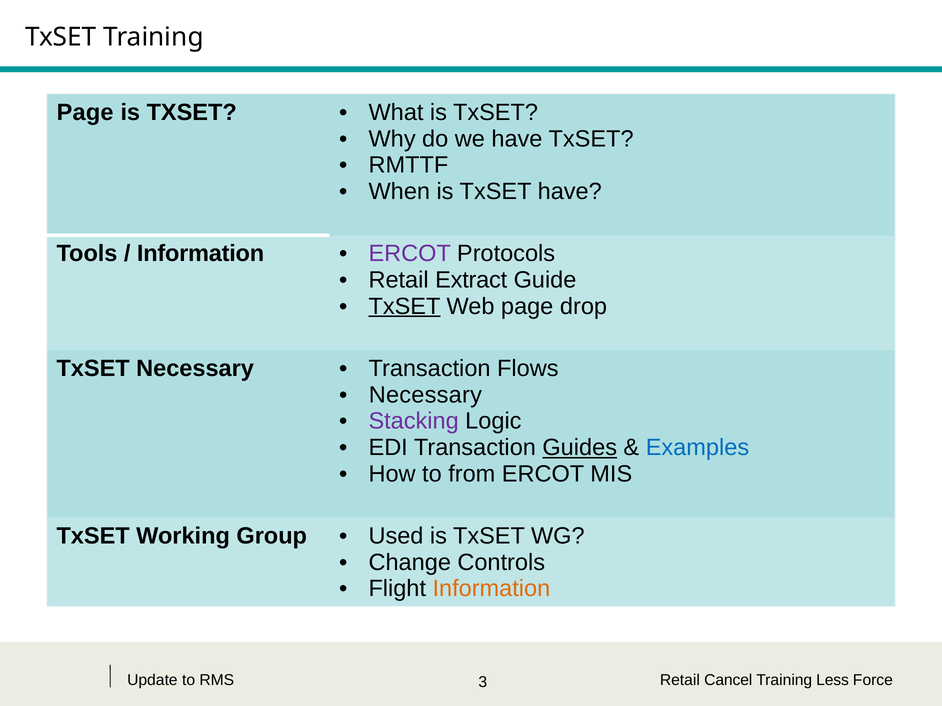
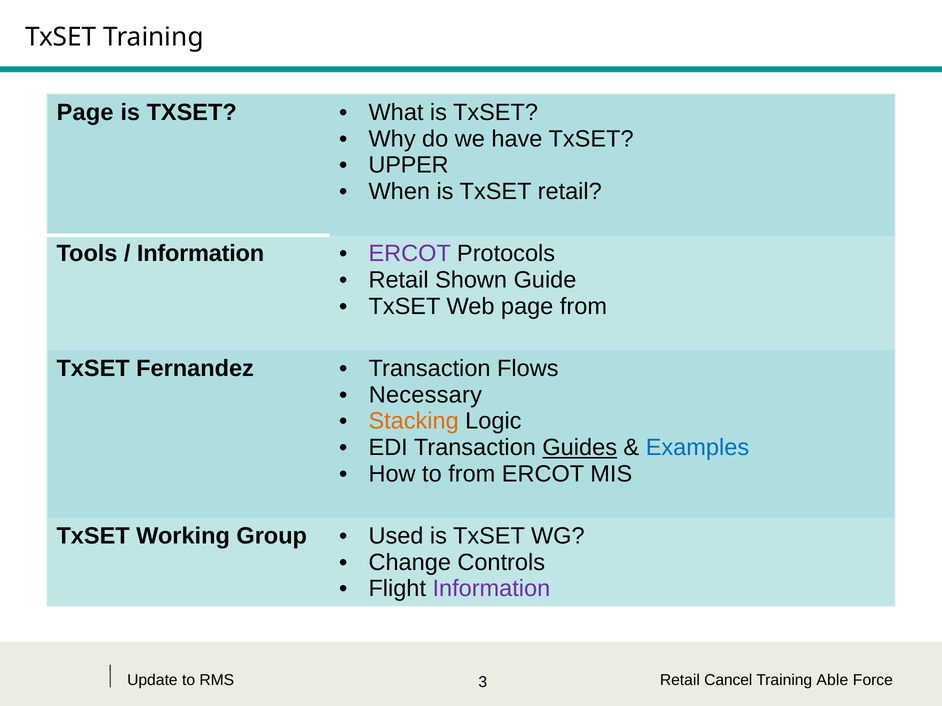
RMTTF: RMTTF -> UPPER (409, 165)
TxSET have: have -> retail (570, 192)
Extract: Extract -> Shown (471, 280)
TxSET underline: present -> none (404, 307)
page drop: drop -> from (584, 307)
TxSET Necessary: Necessary -> Fernandez (195, 369)
Stacking colour: purple -> orange (414, 421)
Information colour: orange -> purple (491, 589)
Less: Less -> Able (832, 681)
